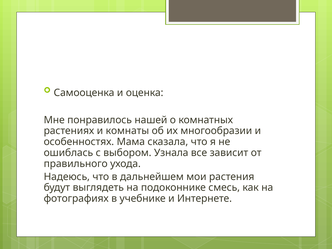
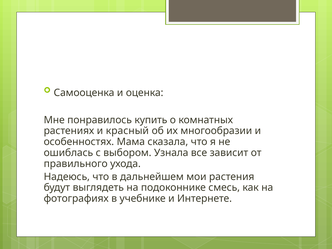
нашей: нашей -> купить (151, 120)
комнаты: комнаты -> красный (127, 131)
